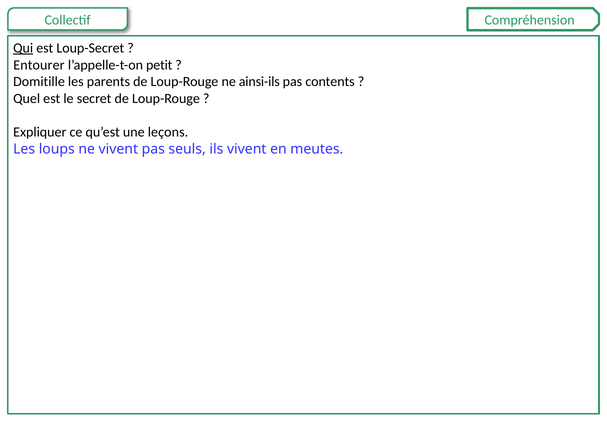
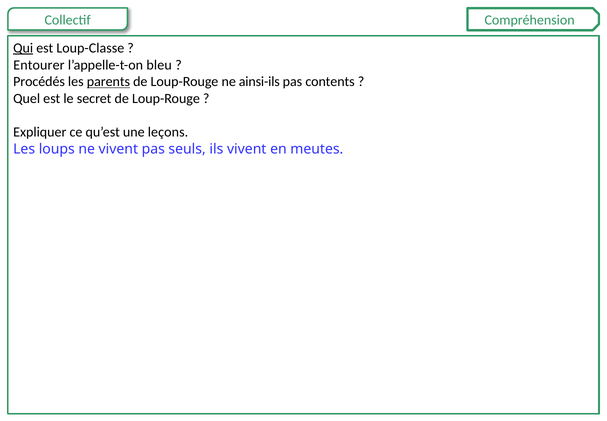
Loup-Secret: Loup-Secret -> Loup-Classe (90, 48)
petit: petit -> bleu (159, 65)
Domitille: Domitille -> Procédés (39, 82)
parents underline: none -> present (108, 82)
